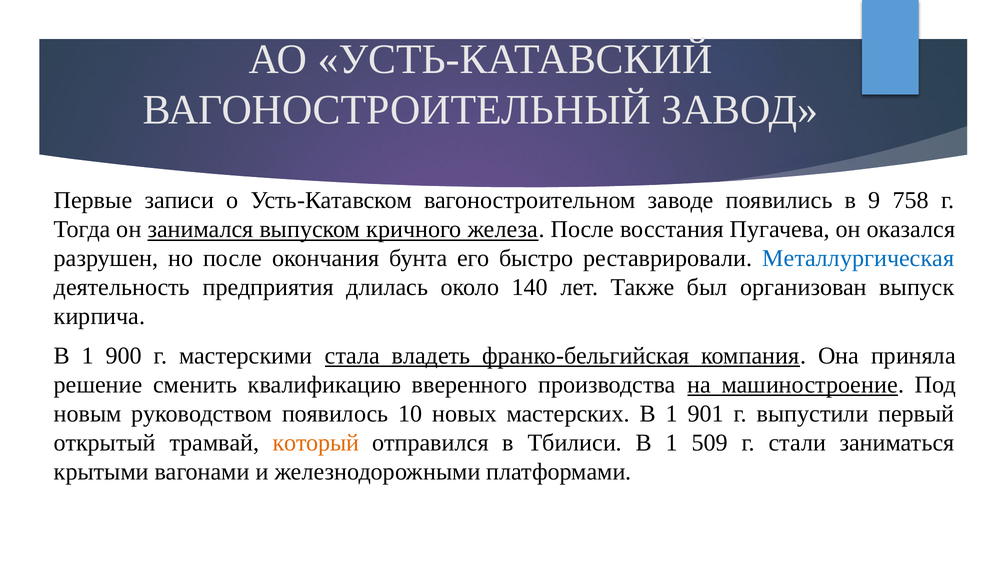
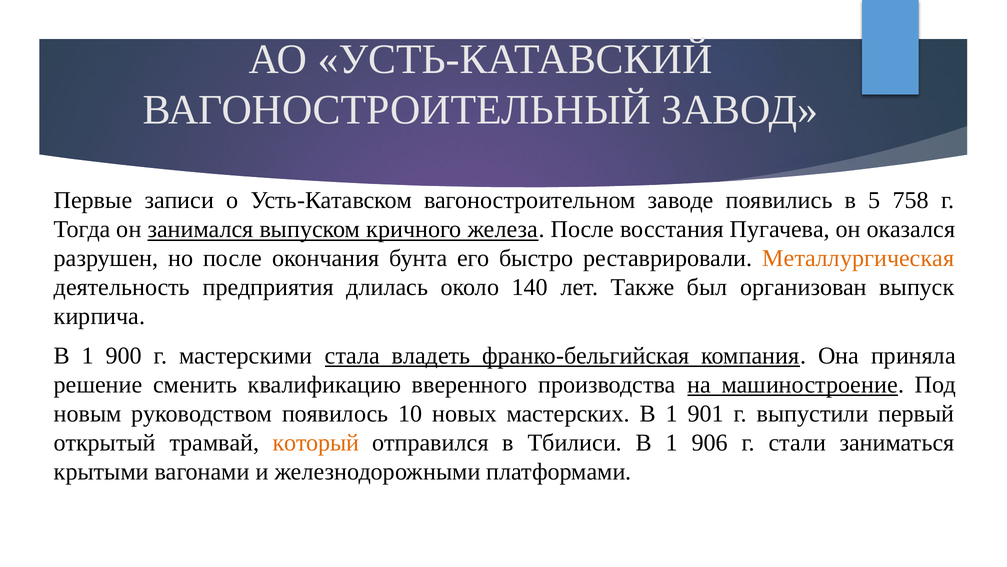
9: 9 -> 5 (875, 200)
Металлургическая colour: blue -> orange (858, 258)
509: 509 -> 906 (710, 442)
